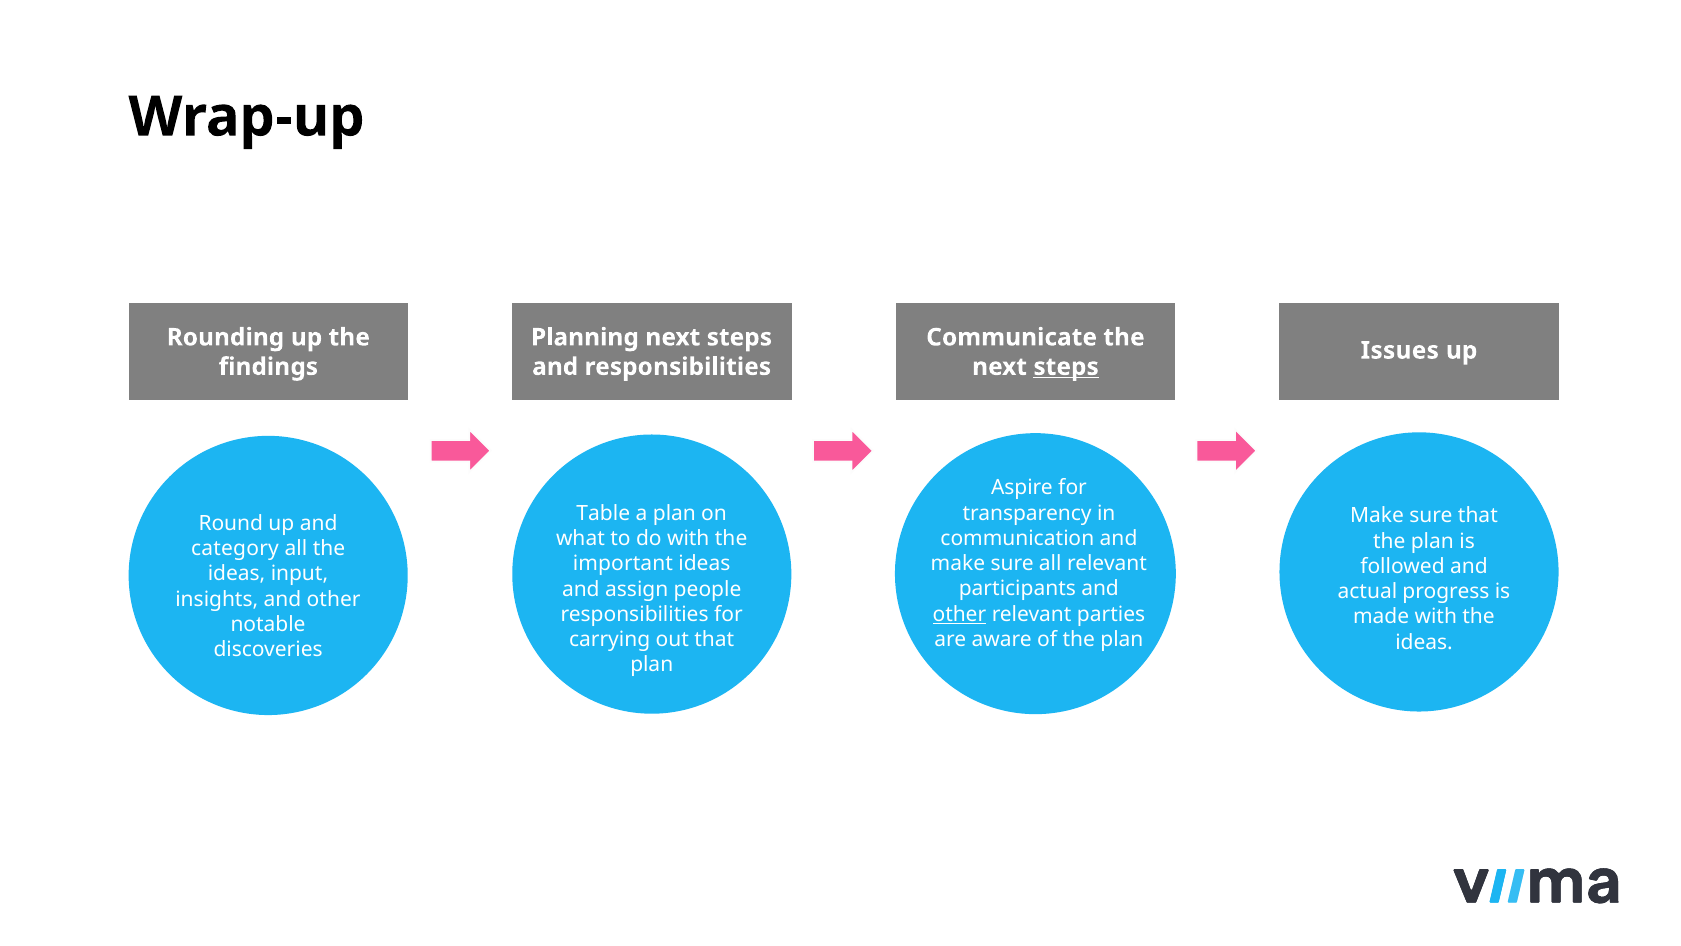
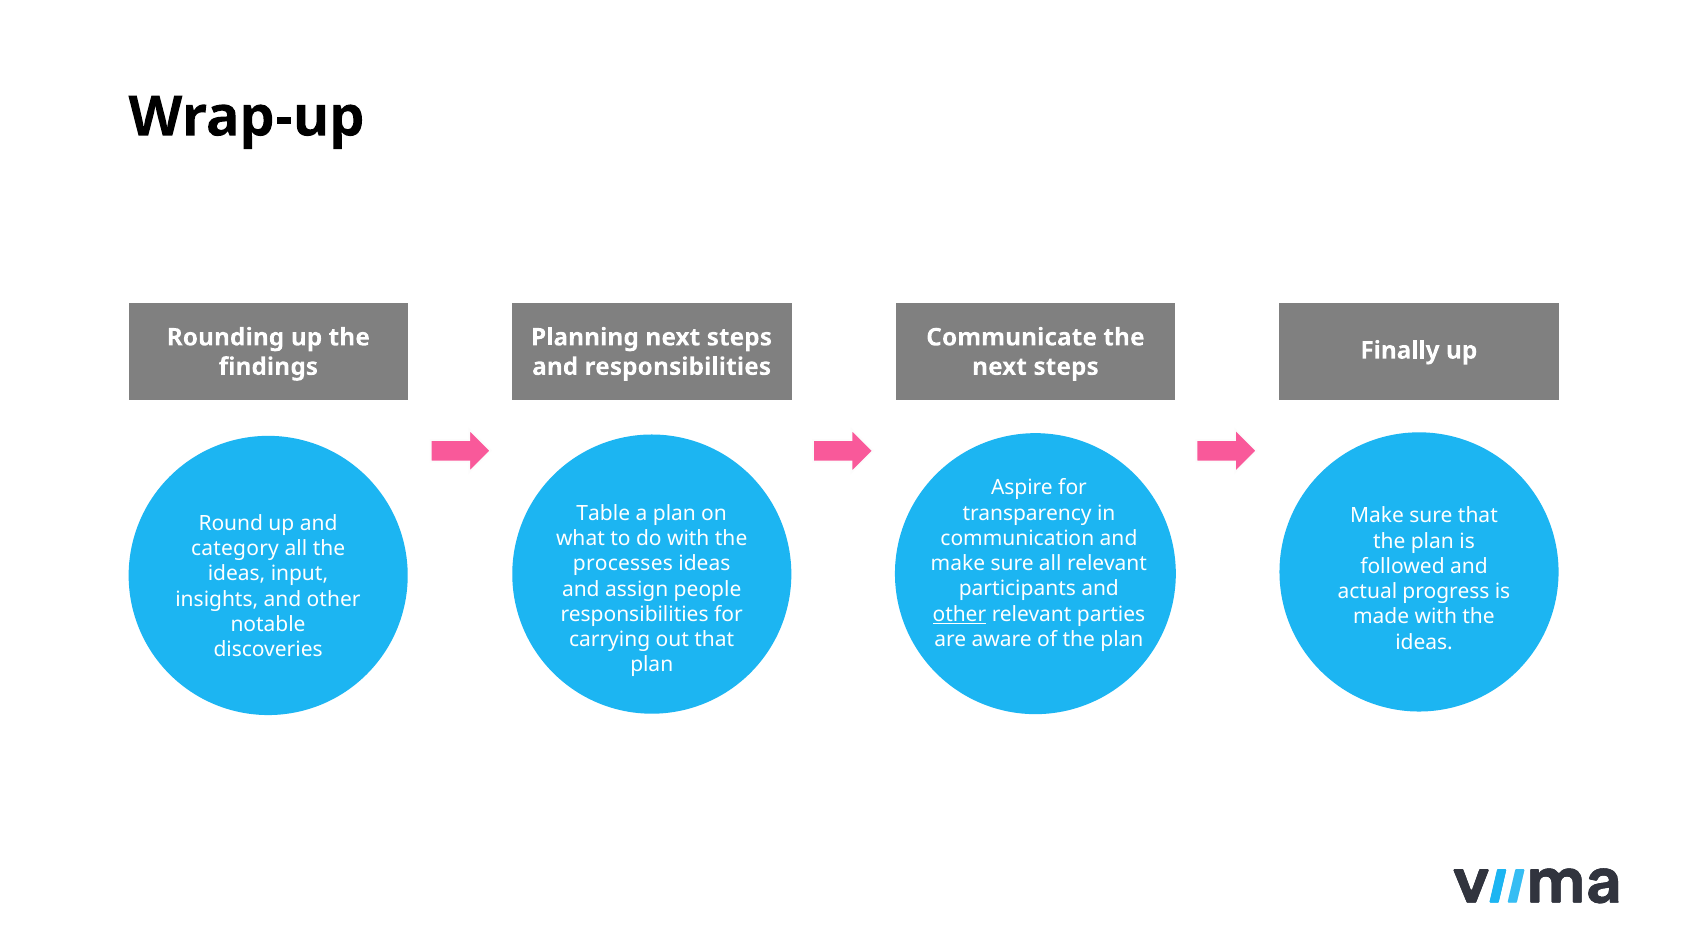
Issues: Issues -> Finally (1400, 350)
steps underline: present -> none (1066, 367)
important: important -> processes (623, 564)
